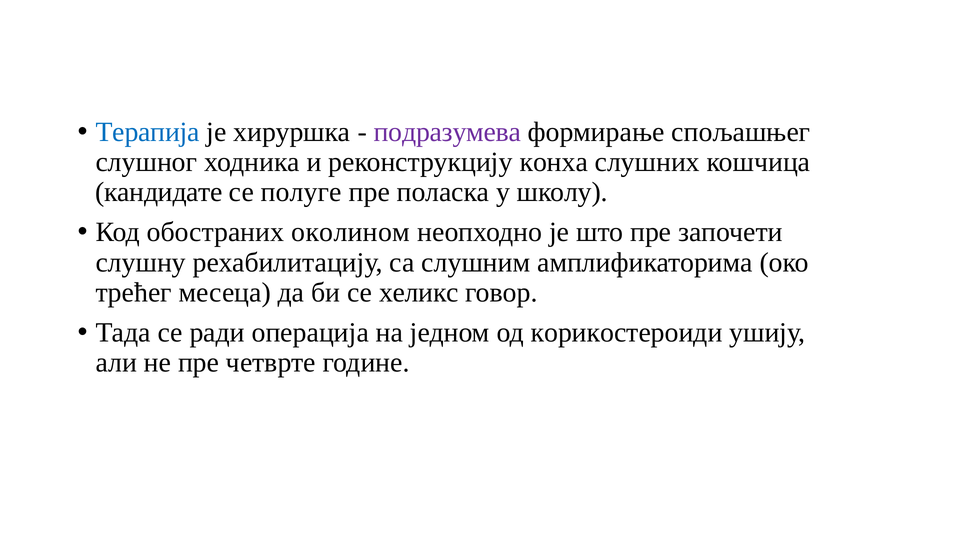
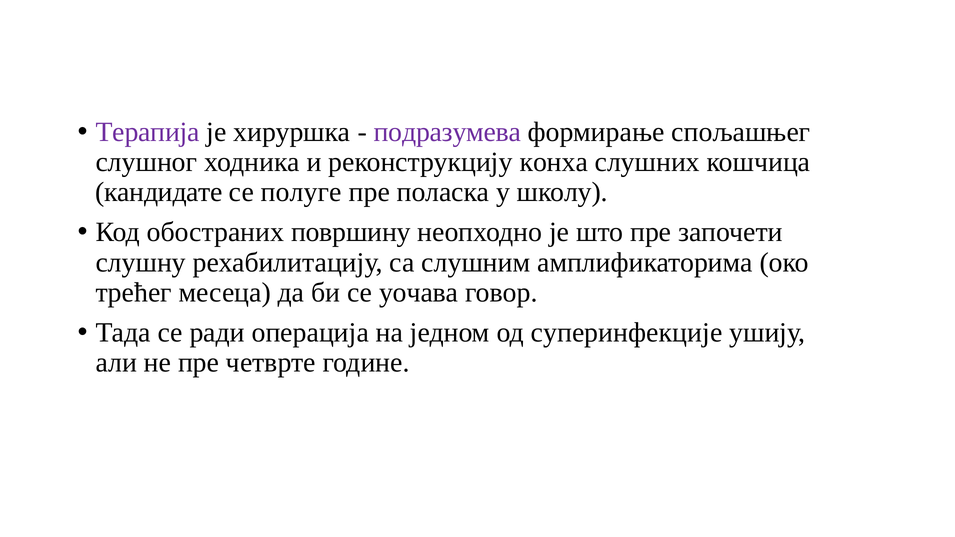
Терапија colour: blue -> purple (148, 132)
околином: околином -> површину (351, 232)
хеликс: хеликс -> уочава (419, 293)
корикостероиди: корикостероиди -> суперинфекције (627, 333)
